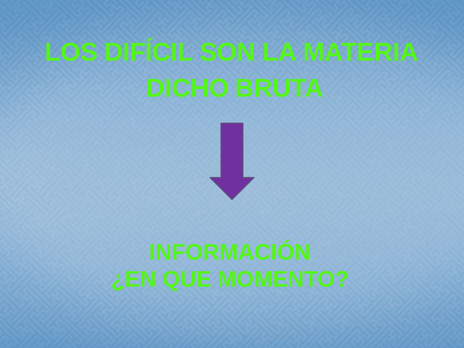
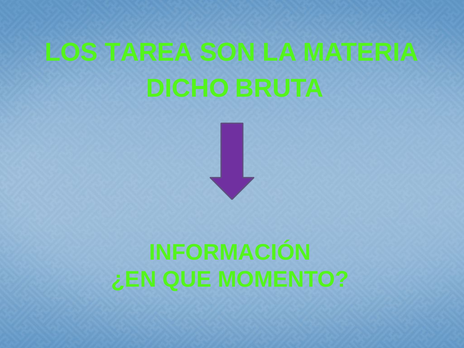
DIFÍCIL: DIFÍCIL -> TAREA (149, 52)
